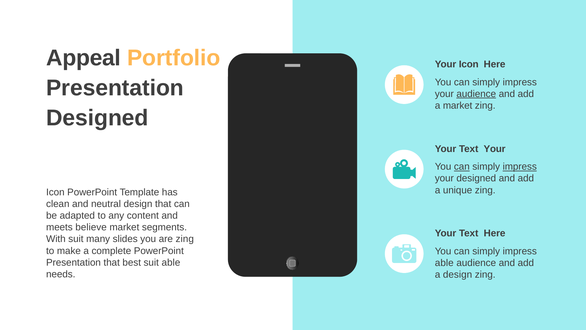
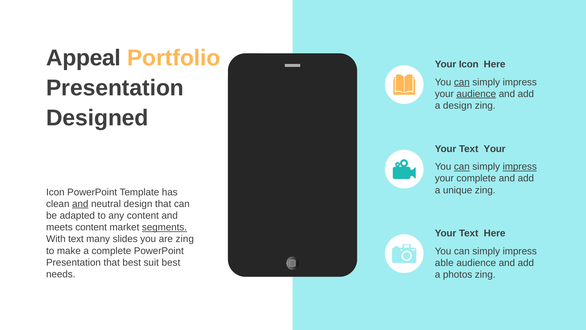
can underline: none -> present (462, 82)
a market: market -> design (458, 106)
your designed: designed -> complete (476, 178)
and underline: none -> present (80, 204)
meets believe: believe -> content (91, 227)
segments underline: none -> present (164, 227)
With suit: suit -> text (76, 239)
suit able: able -> best (171, 262)
a design: design -> photos (458, 274)
